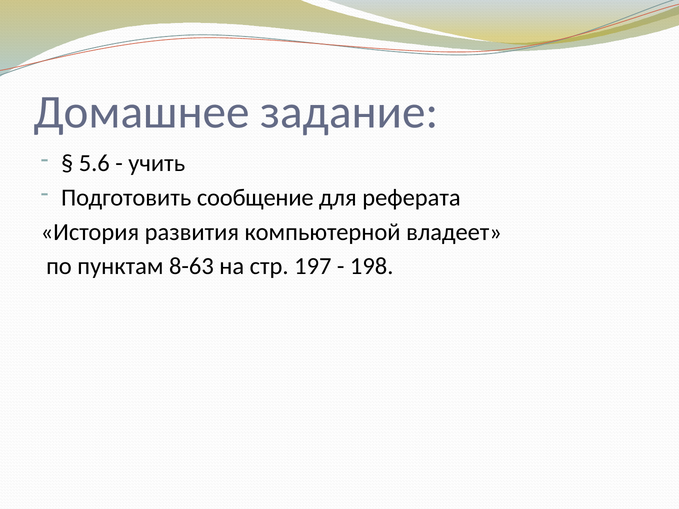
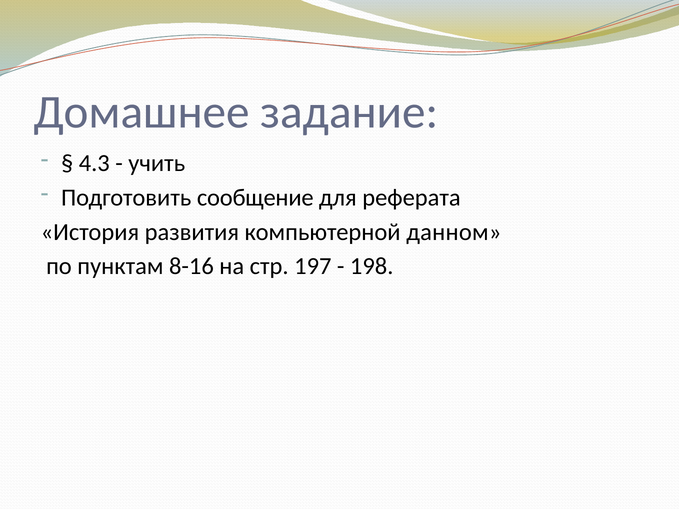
5.6: 5.6 -> 4.3 (94, 163)
владеет: владеет -> данном (454, 232)
8-63: 8-63 -> 8-16 (191, 266)
